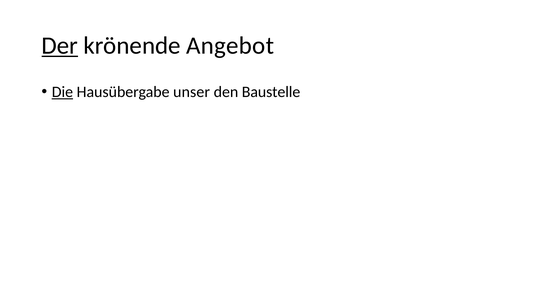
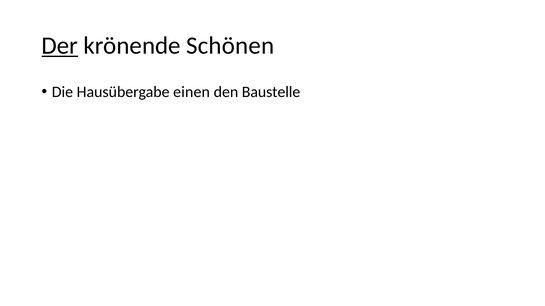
Angebot: Angebot -> Schönen (230, 46)
Die underline: present -> none (62, 92)
unser: unser -> einen (192, 92)
